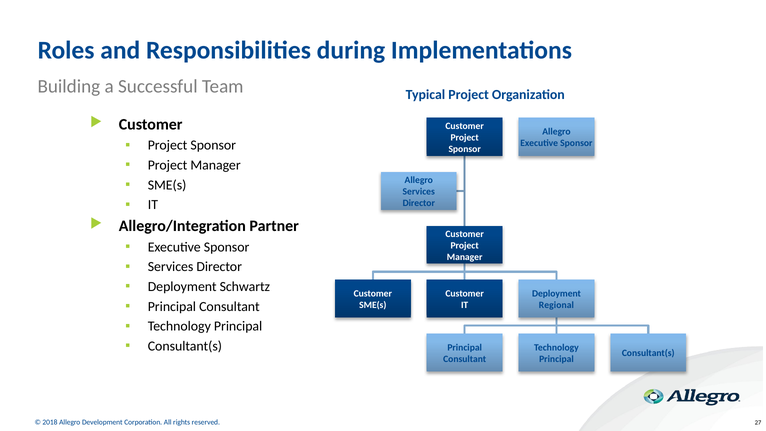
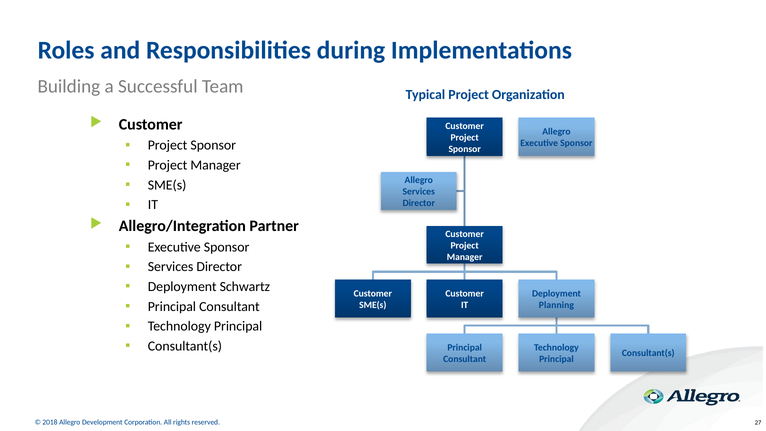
Regional: Regional -> Planning (556, 305)
